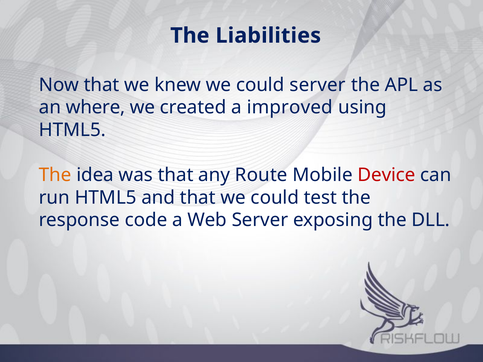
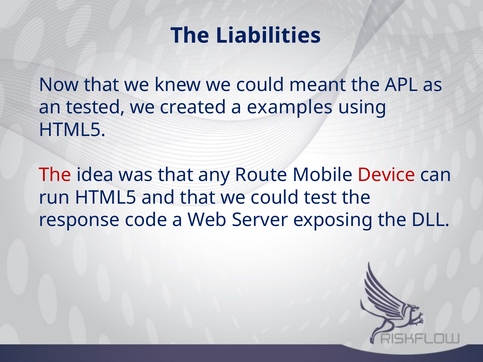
could server: server -> meant (318, 85)
where: where -> tested (95, 107)
improved: improved -> examples (290, 107)
The colour: orange -> red (55, 175)
